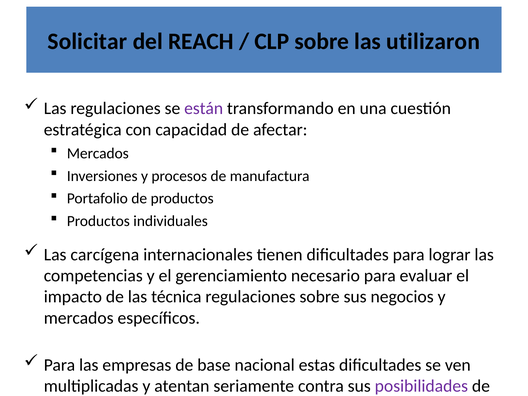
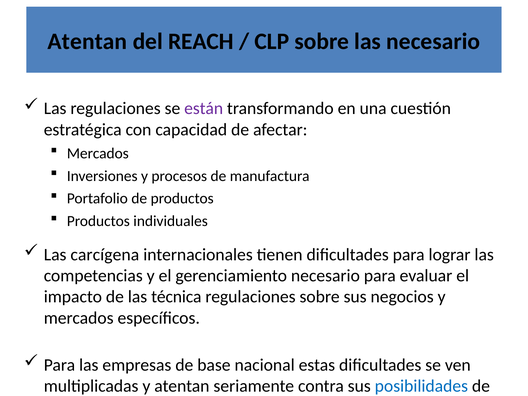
Solicitar: Solicitar -> Atentan (87, 41)
las utilizaron: utilizaron -> necesario (433, 41)
posibilidades colour: purple -> blue (421, 386)
